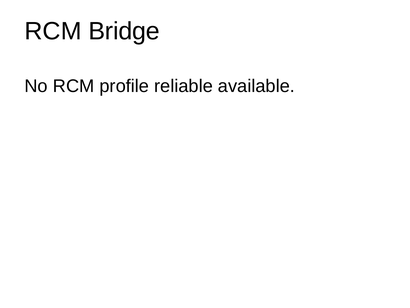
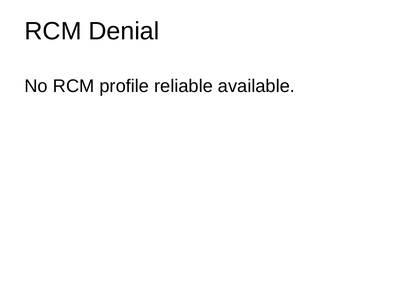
Bridge: Bridge -> Denial (124, 31)
